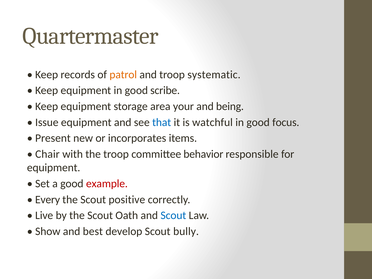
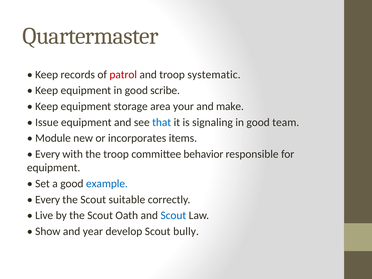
patrol colour: orange -> red (123, 75)
being: being -> make (230, 106)
watchful: watchful -> signaling (212, 122)
focus: focus -> team (286, 122)
Present: Present -> Module (53, 138)
Chair: Chair -> Every (48, 154)
example colour: red -> blue (107, 184)
positive: positive -> suitable (127, 200)
best: best -> year (93, 231)
